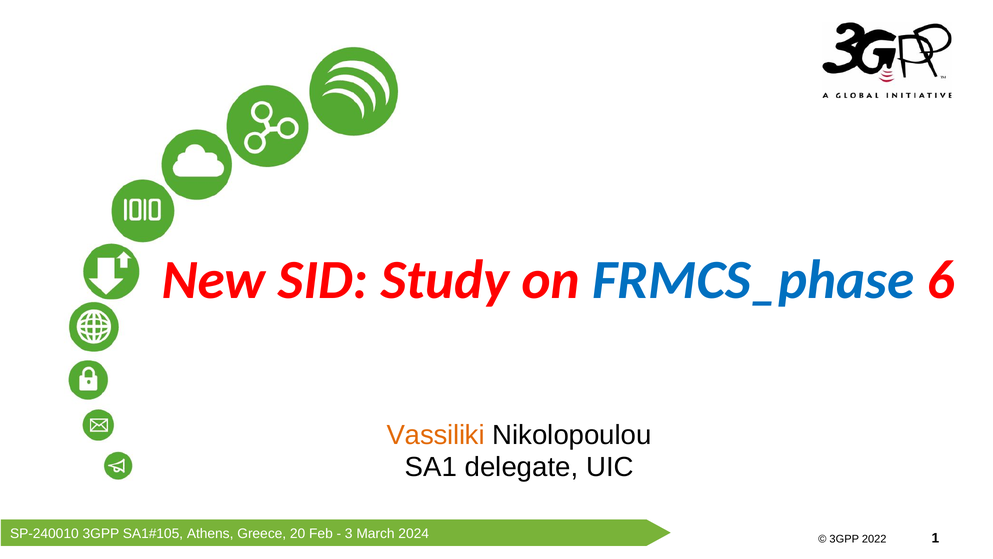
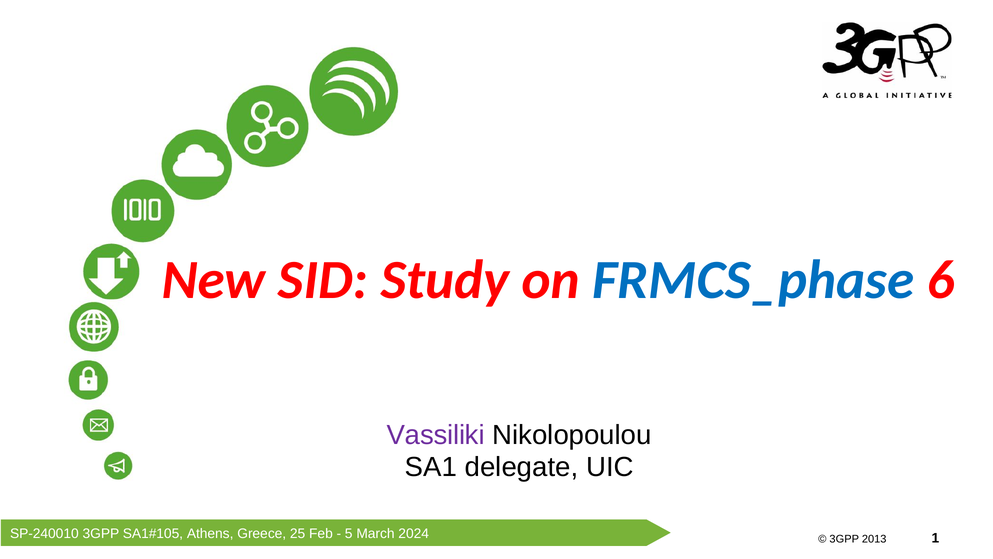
Vassiliki colour: orange -> purple (436, 435)
20: 20 -> 25 (298, 533)
3: 3 -> 5 (349, 533)
2022: 2022 -> 2013 (874, 539)
